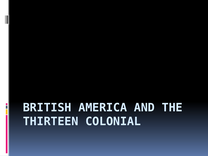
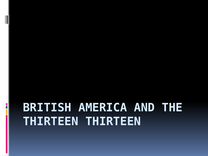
THIRTEEN COLONIAL: COLONIAL -> THIRTEEN (113, 121)
